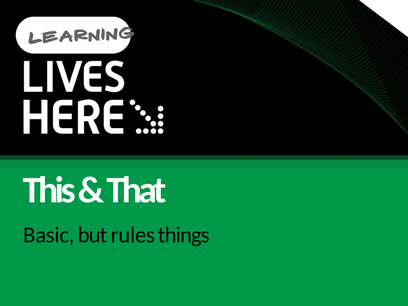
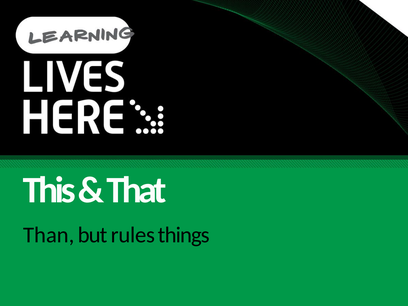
Basic: Basic -> Than (49, 235)
